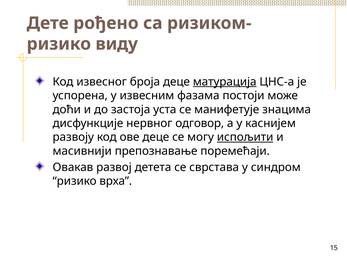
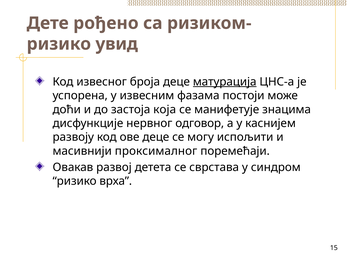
виду: виду -> увид (117, 44)
уста: уста -> која (165, 110)
испољити underline: present -> none (245, 137)
препознавање: препознавање -> проксималног (156, 151)
